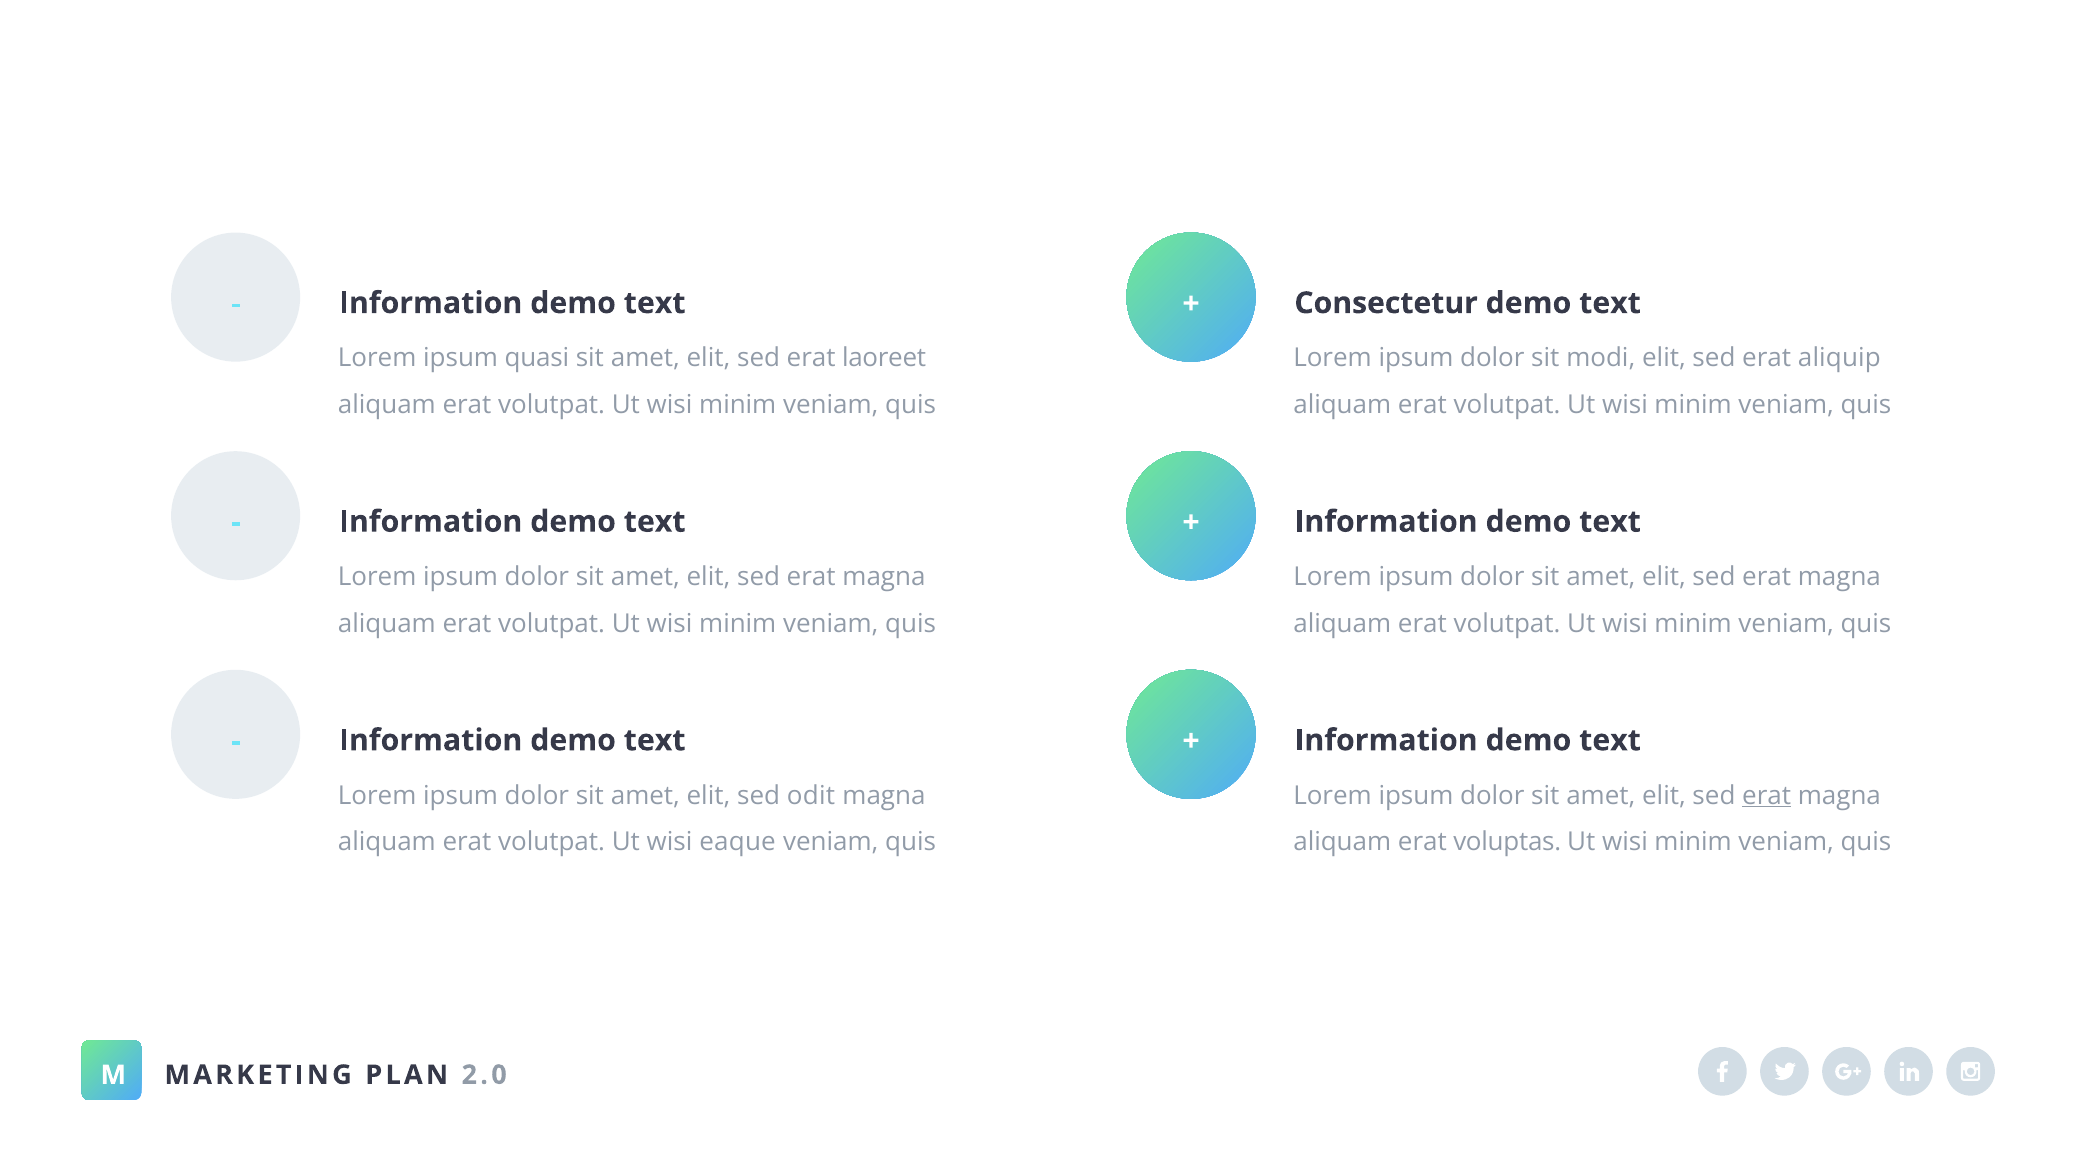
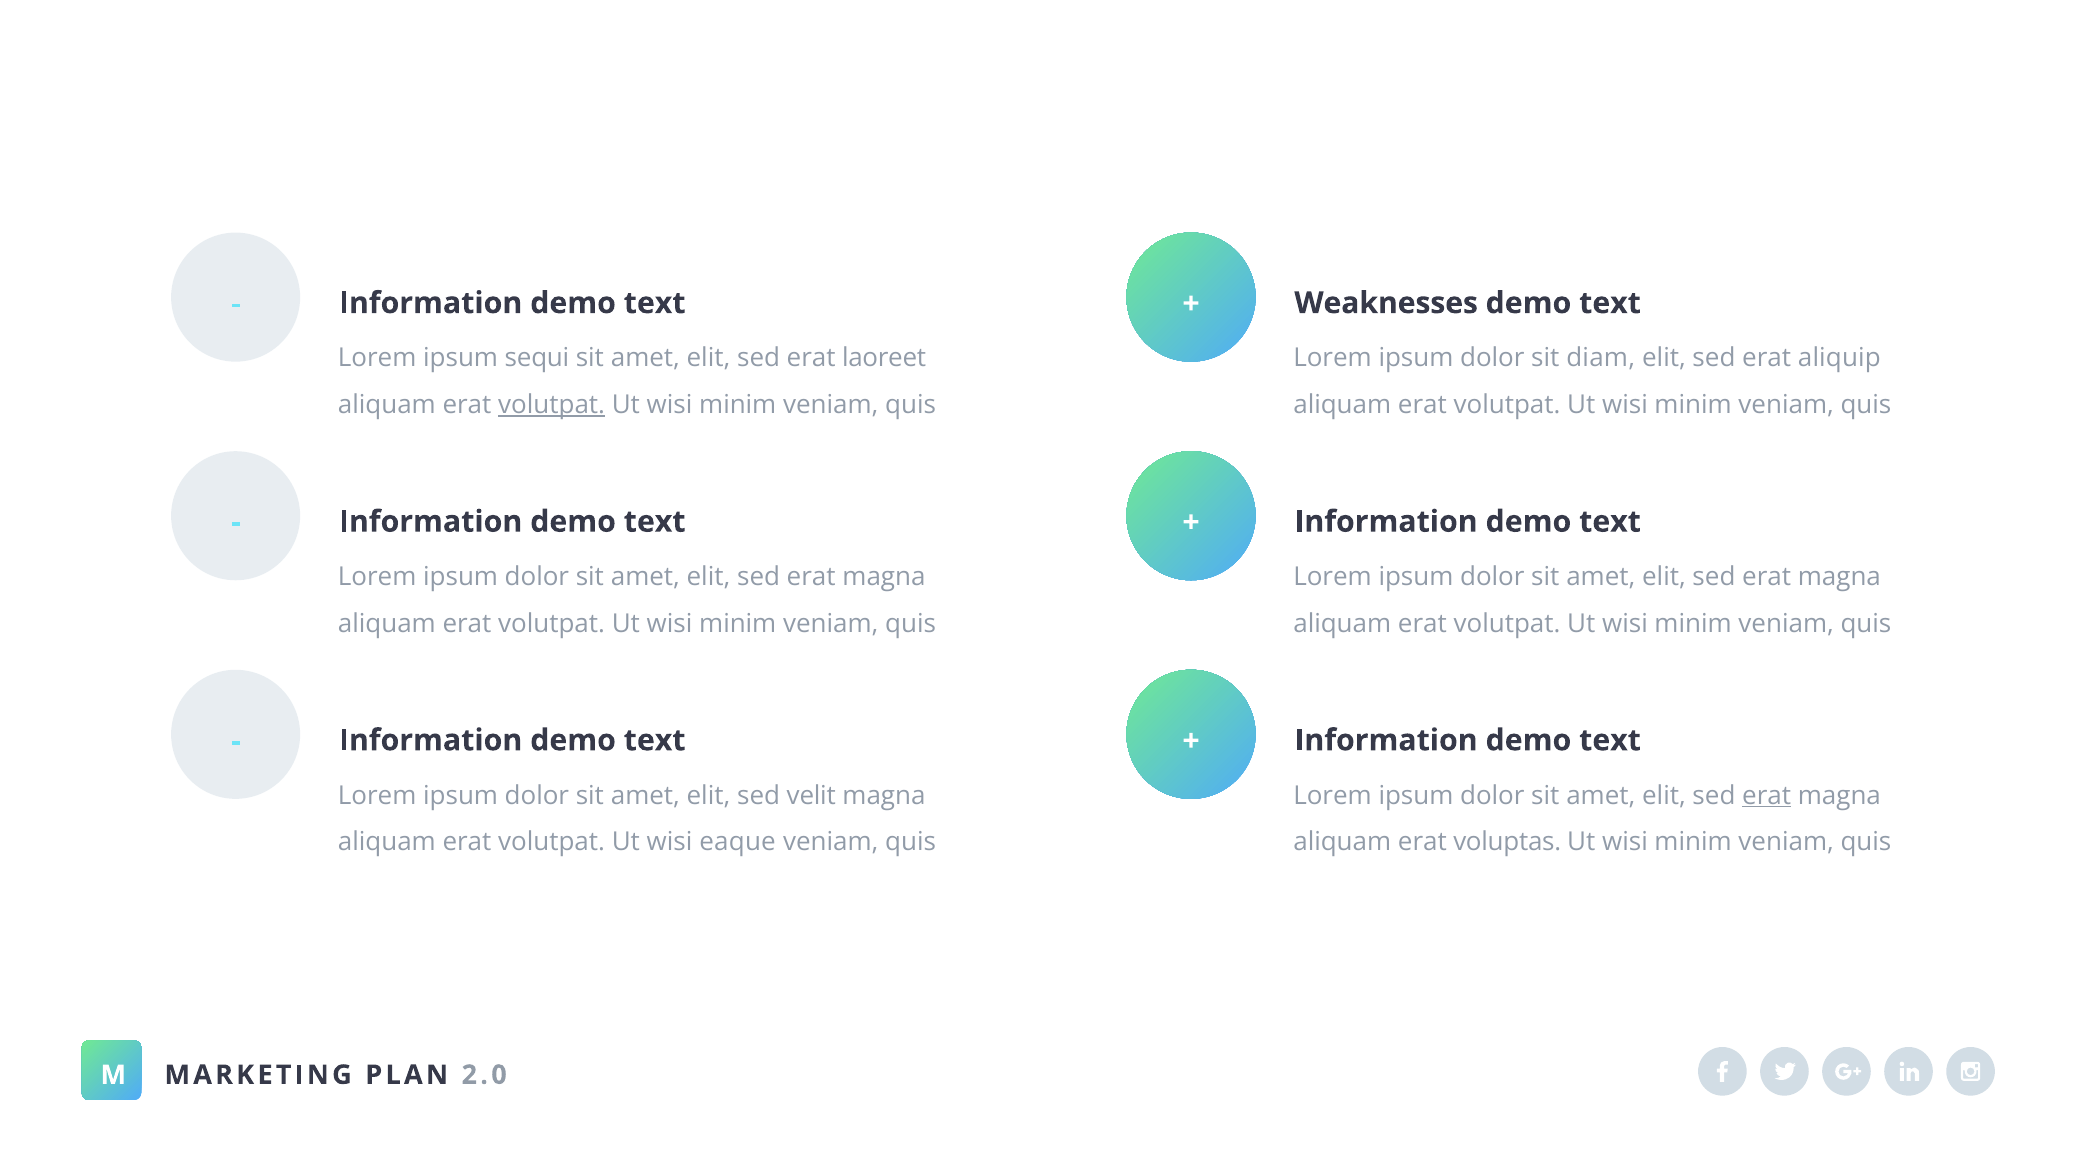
Consectetur: Consectetur -> Weaknesses (1386, 303)
quasi: quasi -> sequi (537, 358)
modi: modi -> diam (1601, 358)
volutpat underline: none -> present (552, 405)
odit: odit -> velit (811, 795)
